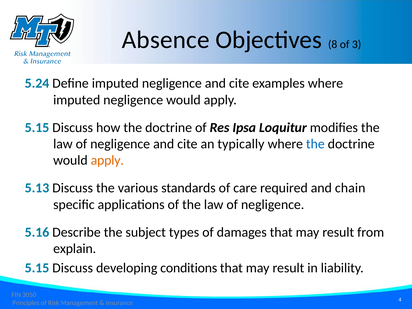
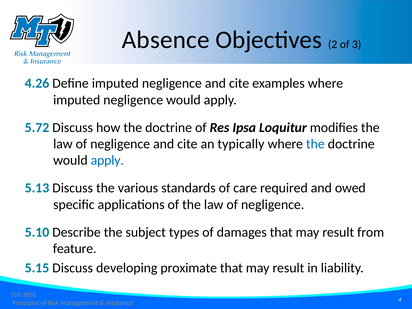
8: 8 -> 2 (333, 44)
5.24: 5.24 -> 4.26 (37, 83)
5.15: 5.15 -> 5.72 (37, 127)
apply colour: orange -> blue (107, 160)
chain: chain -> owed (350, 188)
5.16: 5.16 -> 5.10 (37, 232)
explain: explain -> feature (75, 249)
conditions: conditions -> proximate (189, 268)
